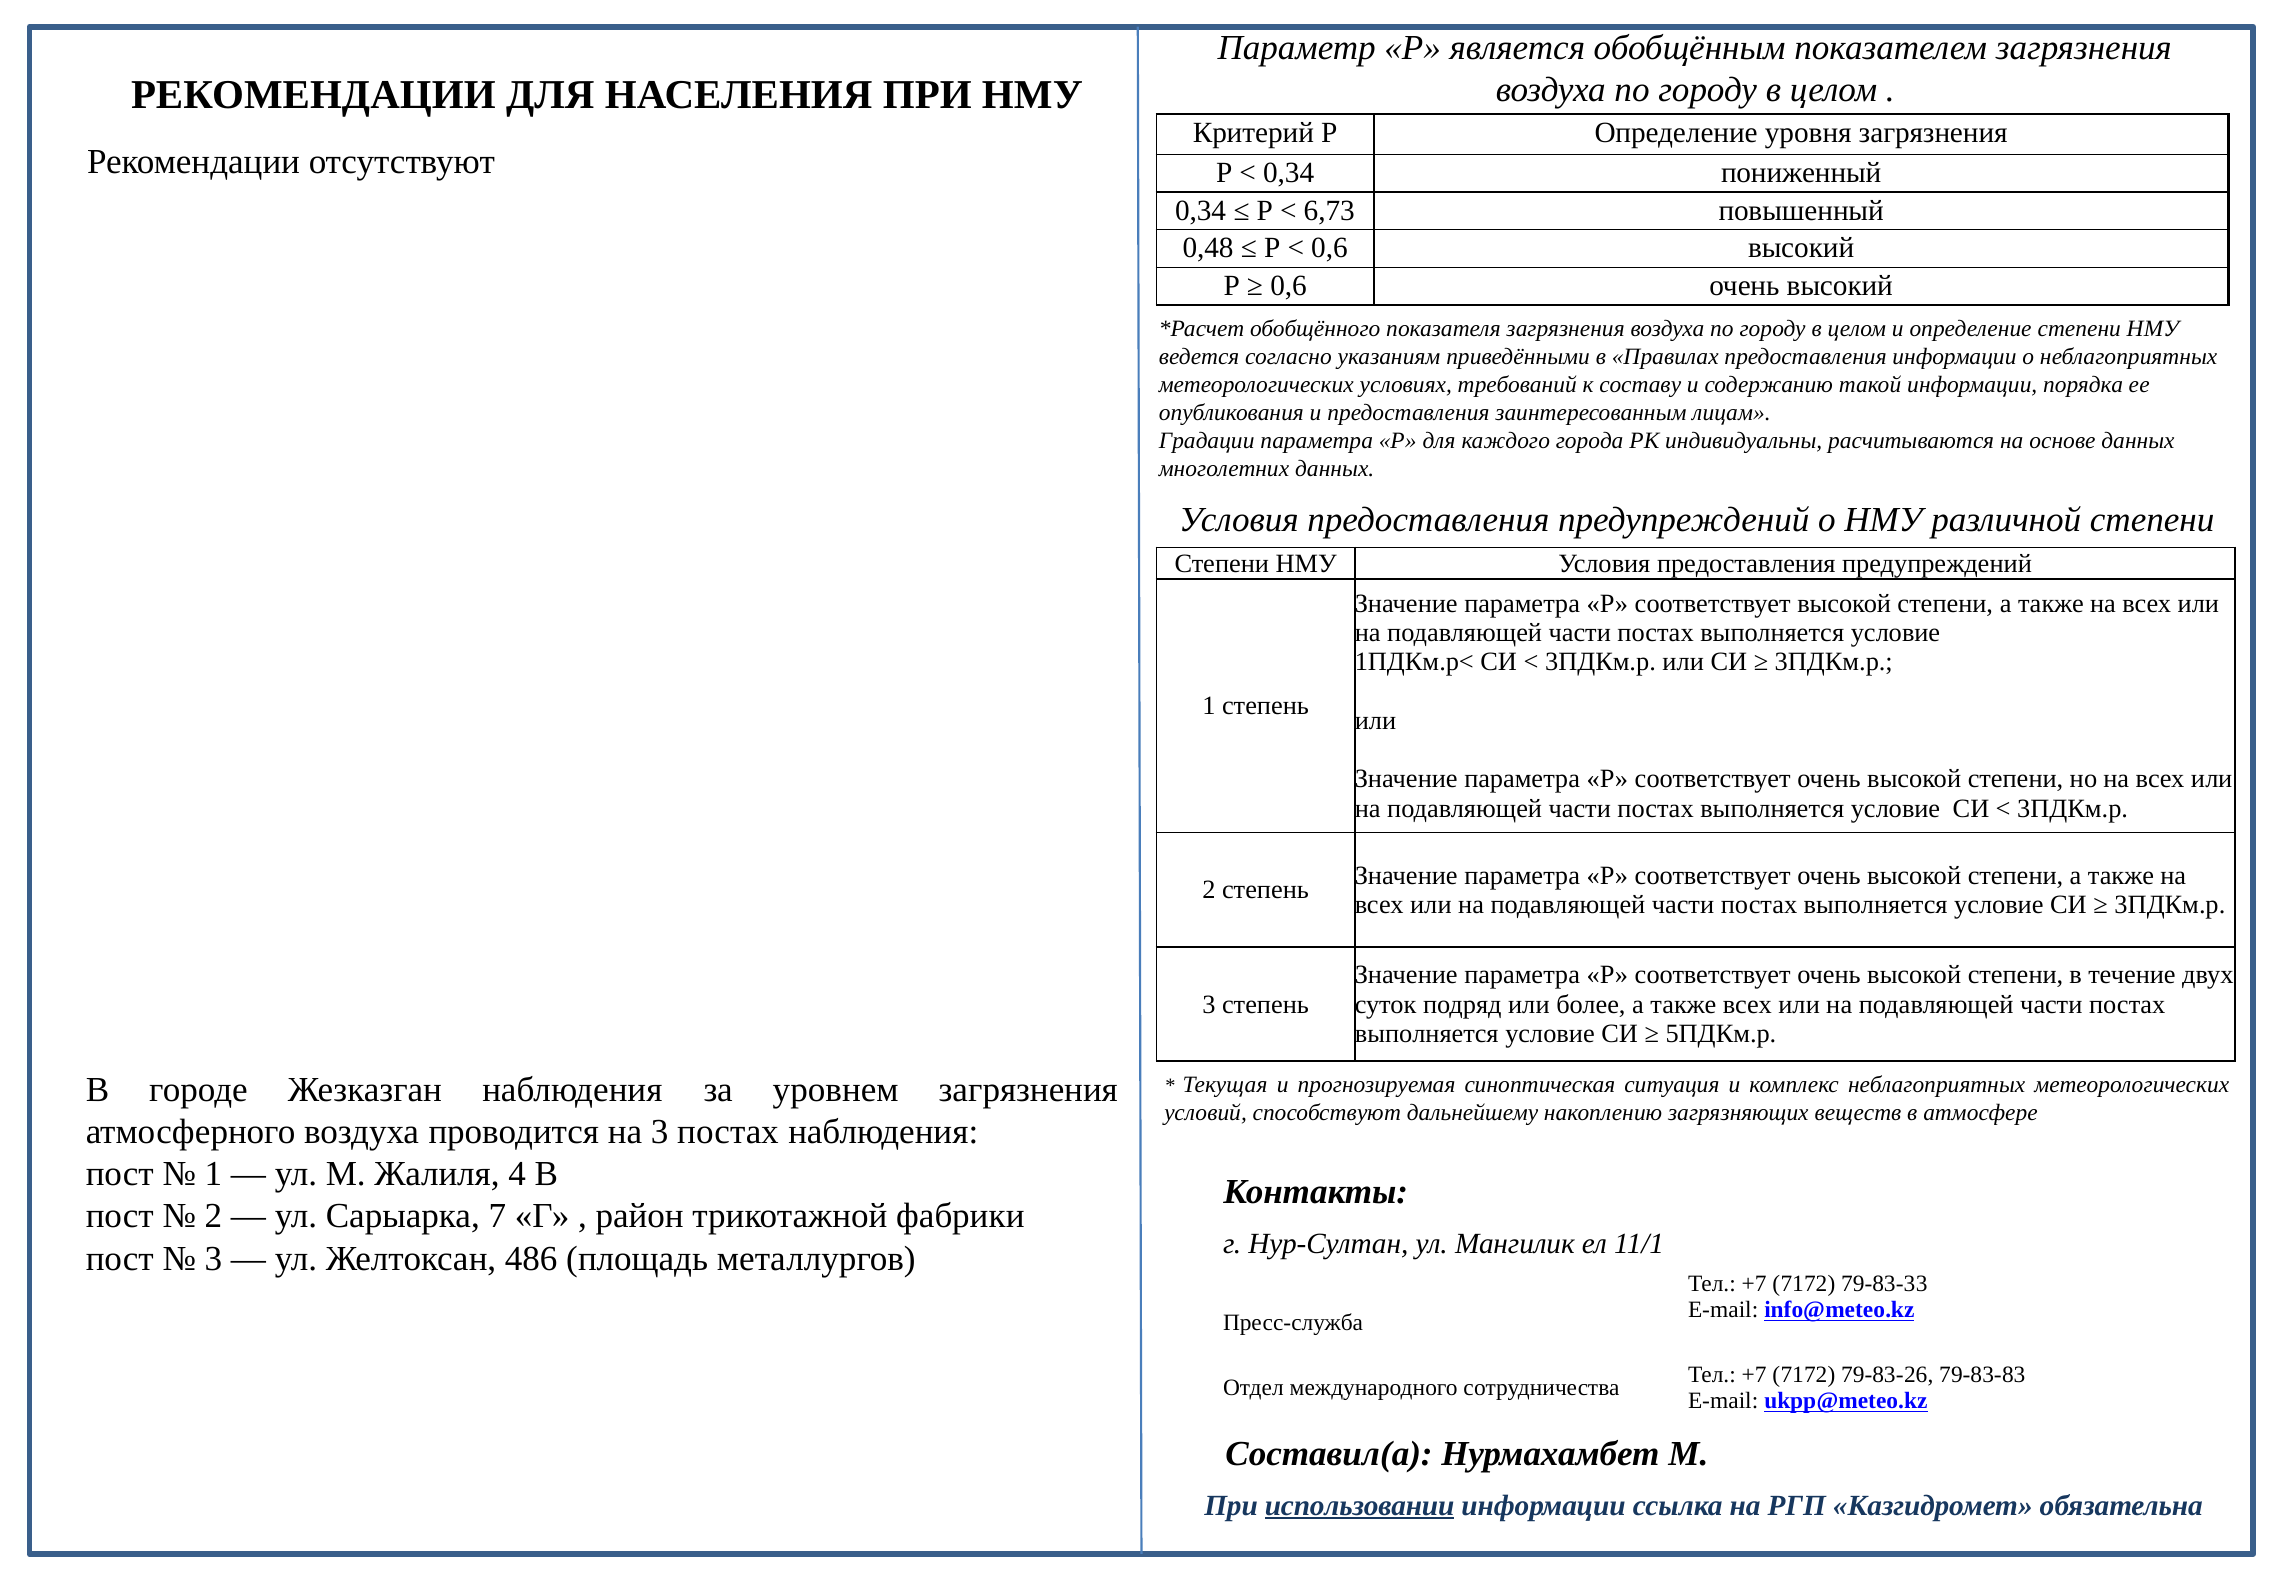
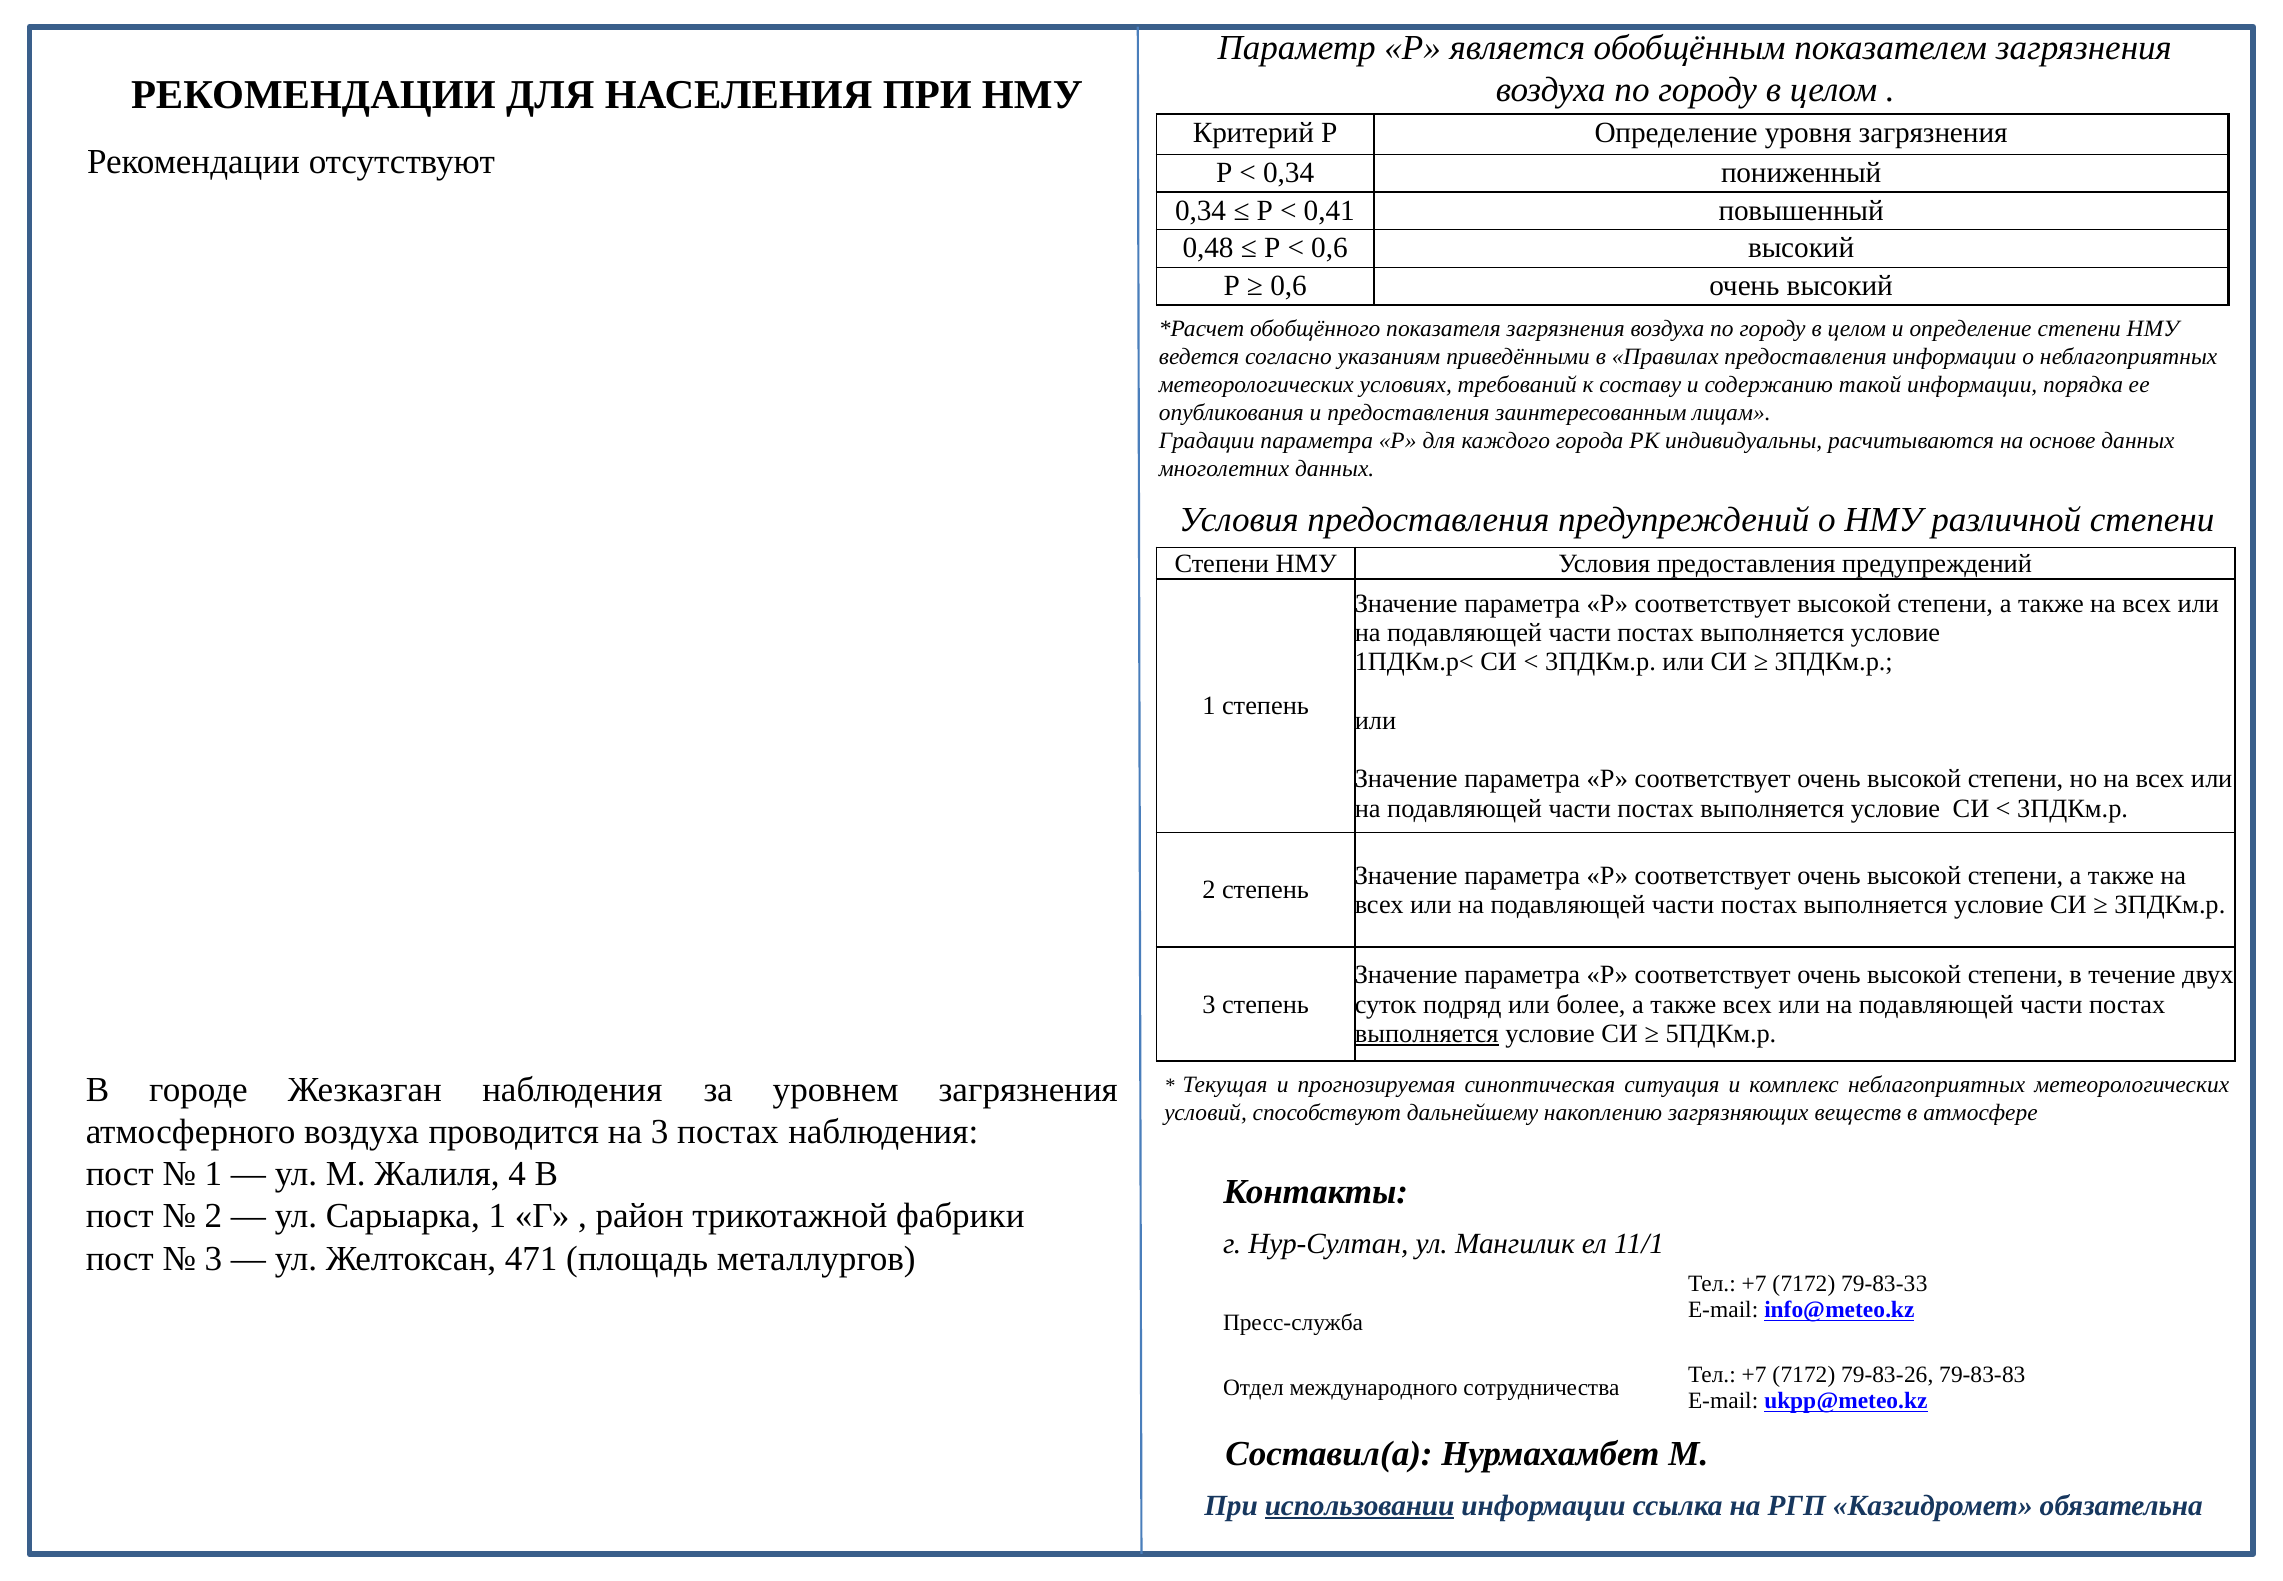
6,73: 6,73 -> 0,41 (1329, 210)
выполняется underline: none -> present (1427, 1033)
Сарыарка 7: 7 -> 1 (497, 1216)
486: 486 -> 471 (531, 1258)
